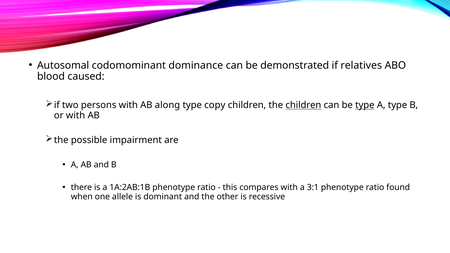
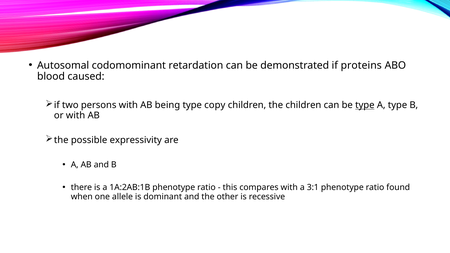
dominance: dominance -> retardation (196, 65)
relatives: relatives -> proteins (361, 65)
along: along -> being (167, 105)
children underline: present -> none (303, 105)
impairment: impairment -> expressivity (136, 140)
